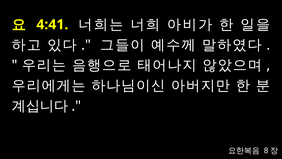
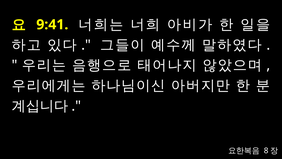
4:41: 4:41 -> 9:41 (52, 25)
